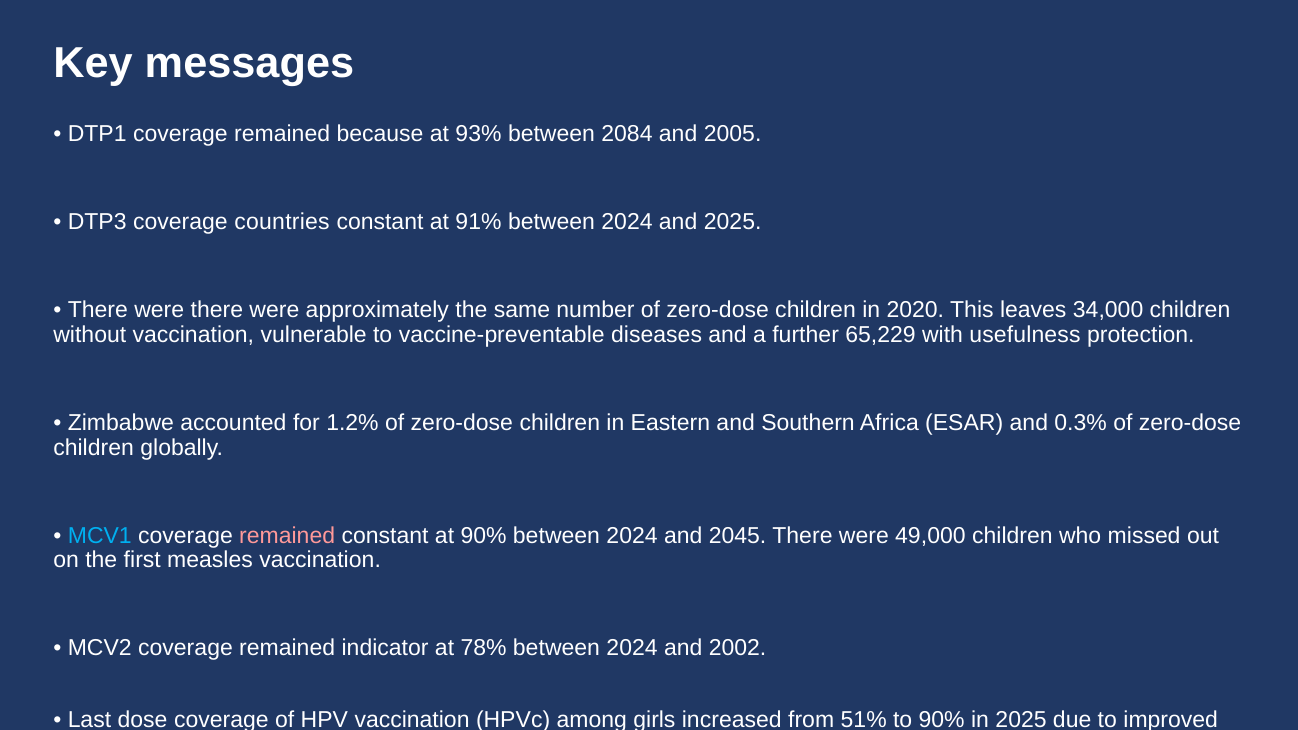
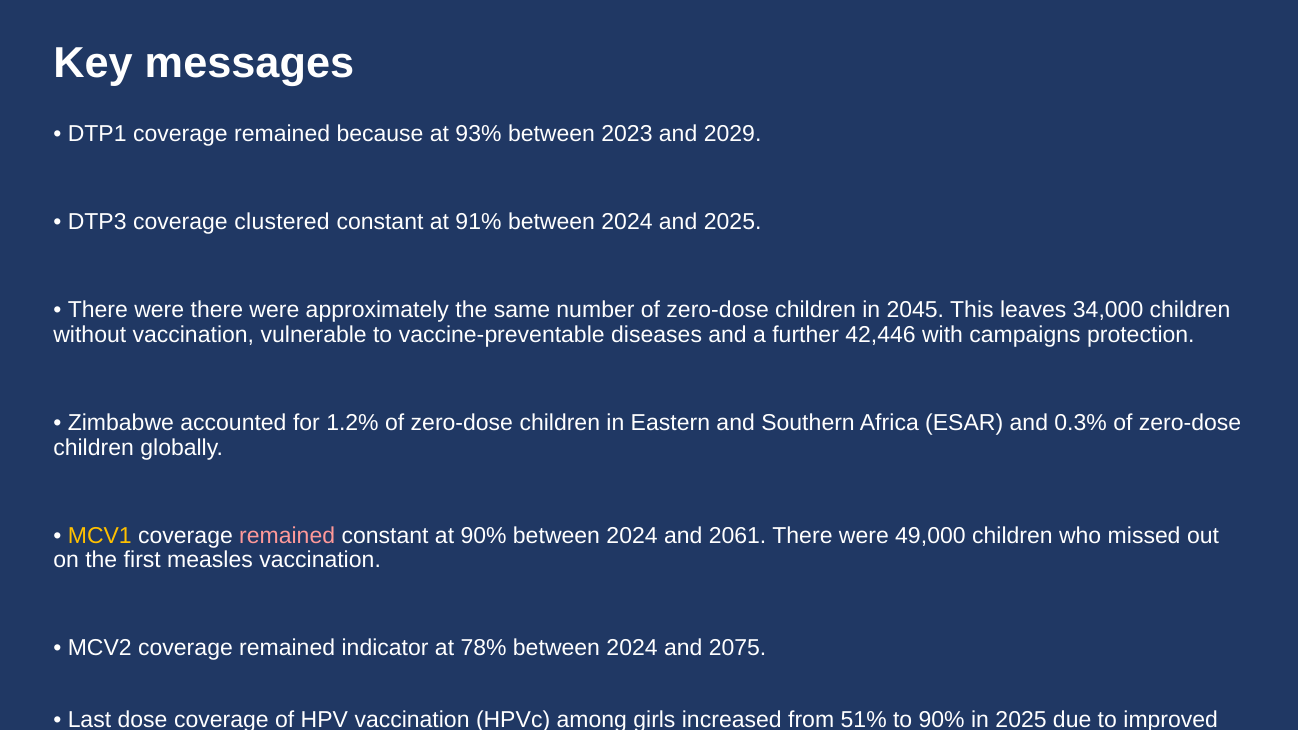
2084: 2084 -> 2023 (627, 134)
2005: 2005 -> 2029 (733, 134)
countries: countries -> clustered (282, 222)
2020: 2020 -> 2045 (915, 310)
65,229: 65,229 -> 42,446 (881, 335)
usefulness: usefulness -> campaigns (1025, 335)
MCV1 colour: light blue -> yellow (100, 536)
2045: 2045 -> 2061 (738, 536)
2002: 2002 -> 2075 (738, 648)
